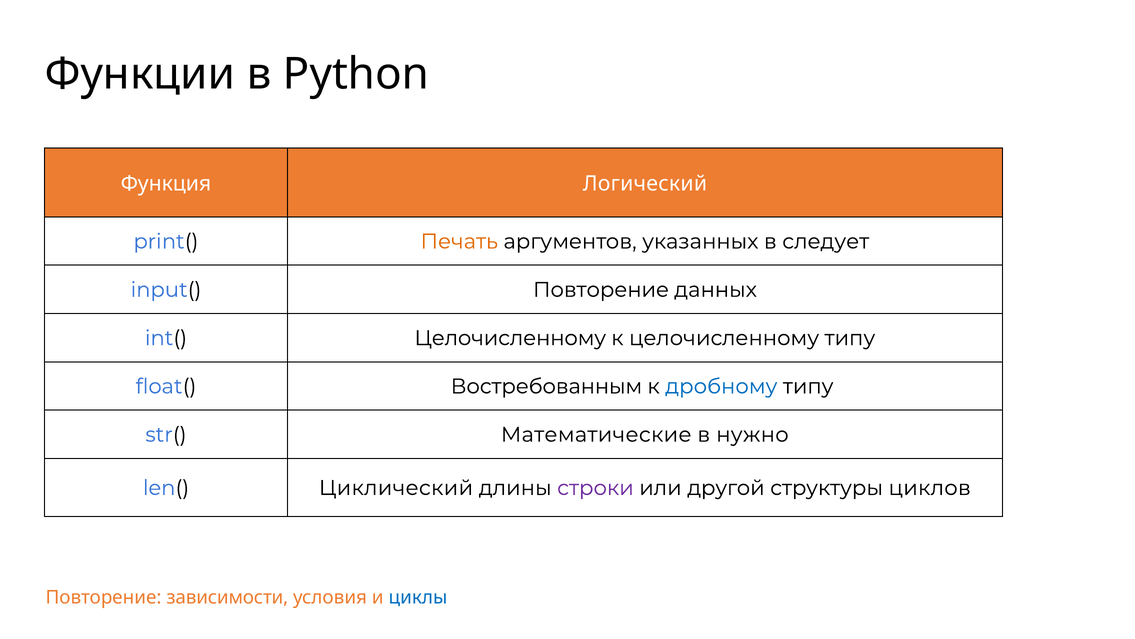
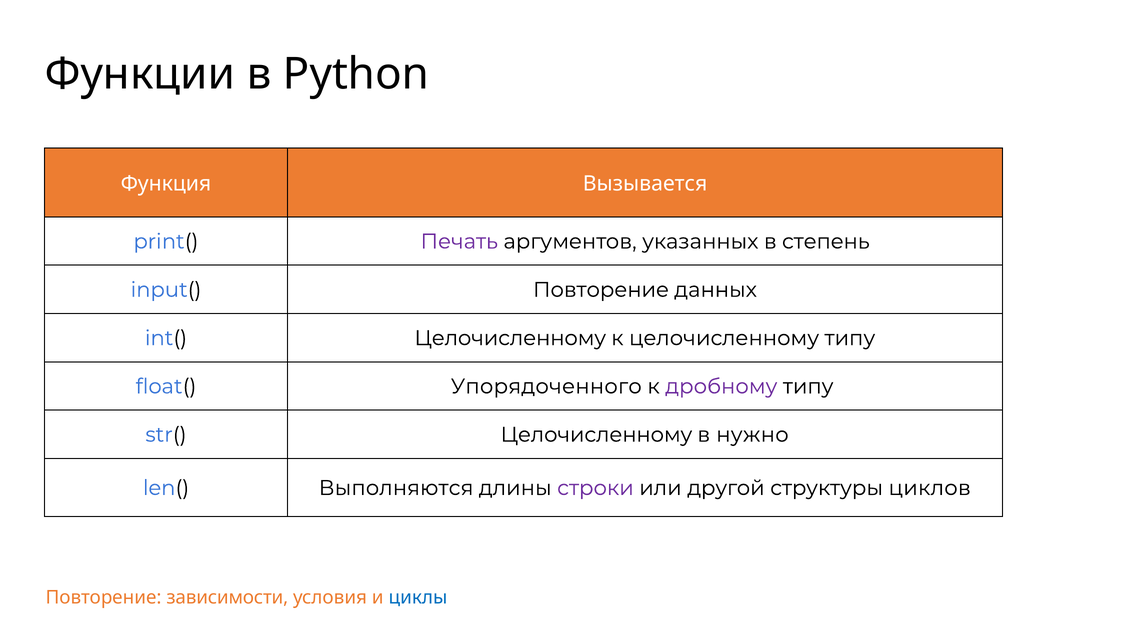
Логический: Логический -> Вызывается (645, 183)
Печать colour: orange -> purple (459, 241)
следует: следует -> степень (826, 241)
Востребованным: Востребованным -> Упорядоченного (546, 386)
дробному colour: blue -> purple (721, 386)
str( Математические: Математические -> Целочисленному (596, 434)
Циклический: Циклический -> Выполняются (396, 488)
